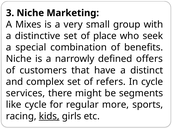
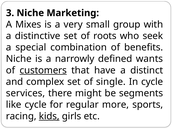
place: place -> roots (105, 36)
offers: offers -> wants (149, 59)
customers underline: none -> present (43, 70)
refers: refers -> single (111, 82)
